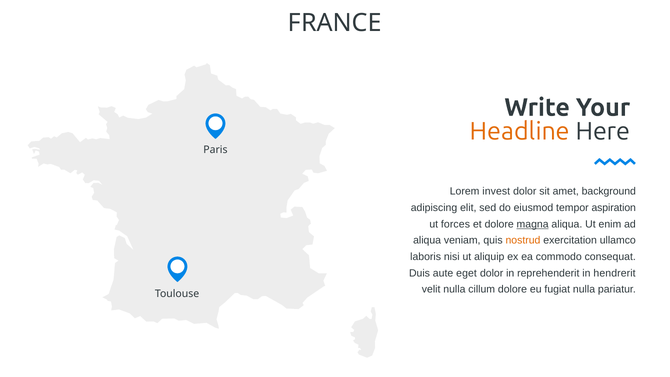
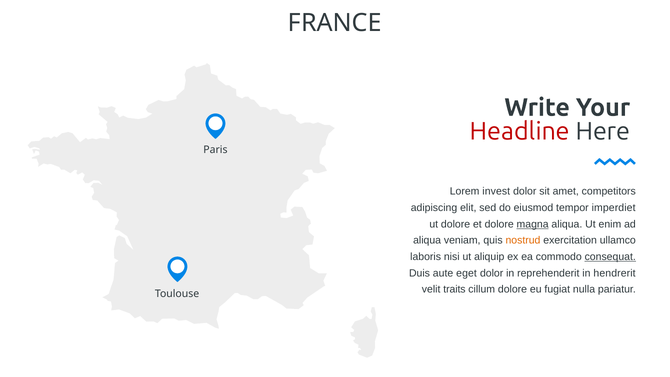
Headline colour: orange -> red (520, 132)
background: background -> competitors (609, 191)
aspiration: aspiration -> imperdiet (614, 208)
ut forces: forces -> dolore (456, 224)
consequat underline: none -> present (610, 257)
velit nulla: nulla -> traits (454, 289)
